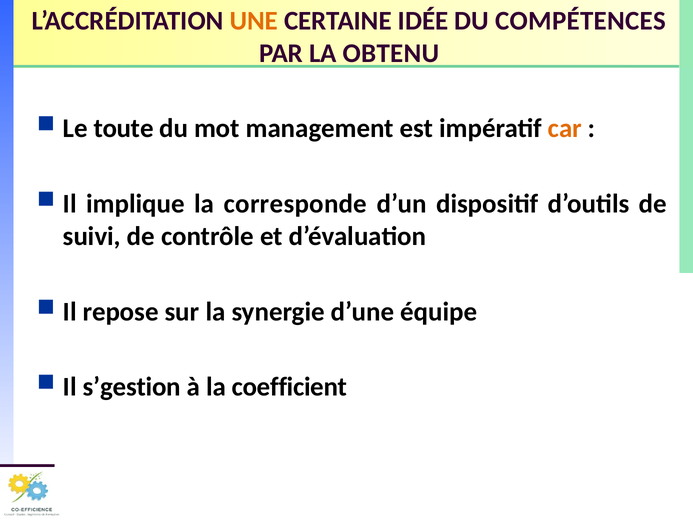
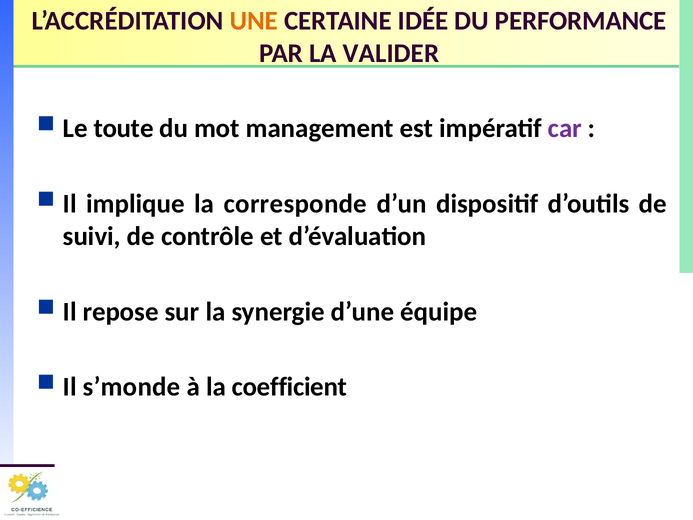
COMPÉTENCES: COMPÉTENCES -> PERFORMANCE (581, 21)
OBTENU: OBTENU -> VALIDER (391, 53)
car colour: orange -> purple (565, 129)
s’gestion: s’gestion -> s’monde (132, 387)
